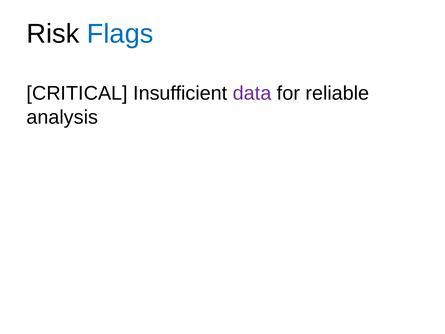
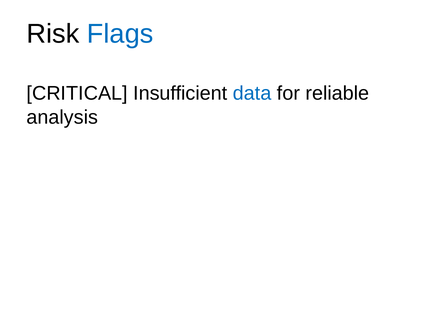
data colour: purple -> blue (252, 93)
